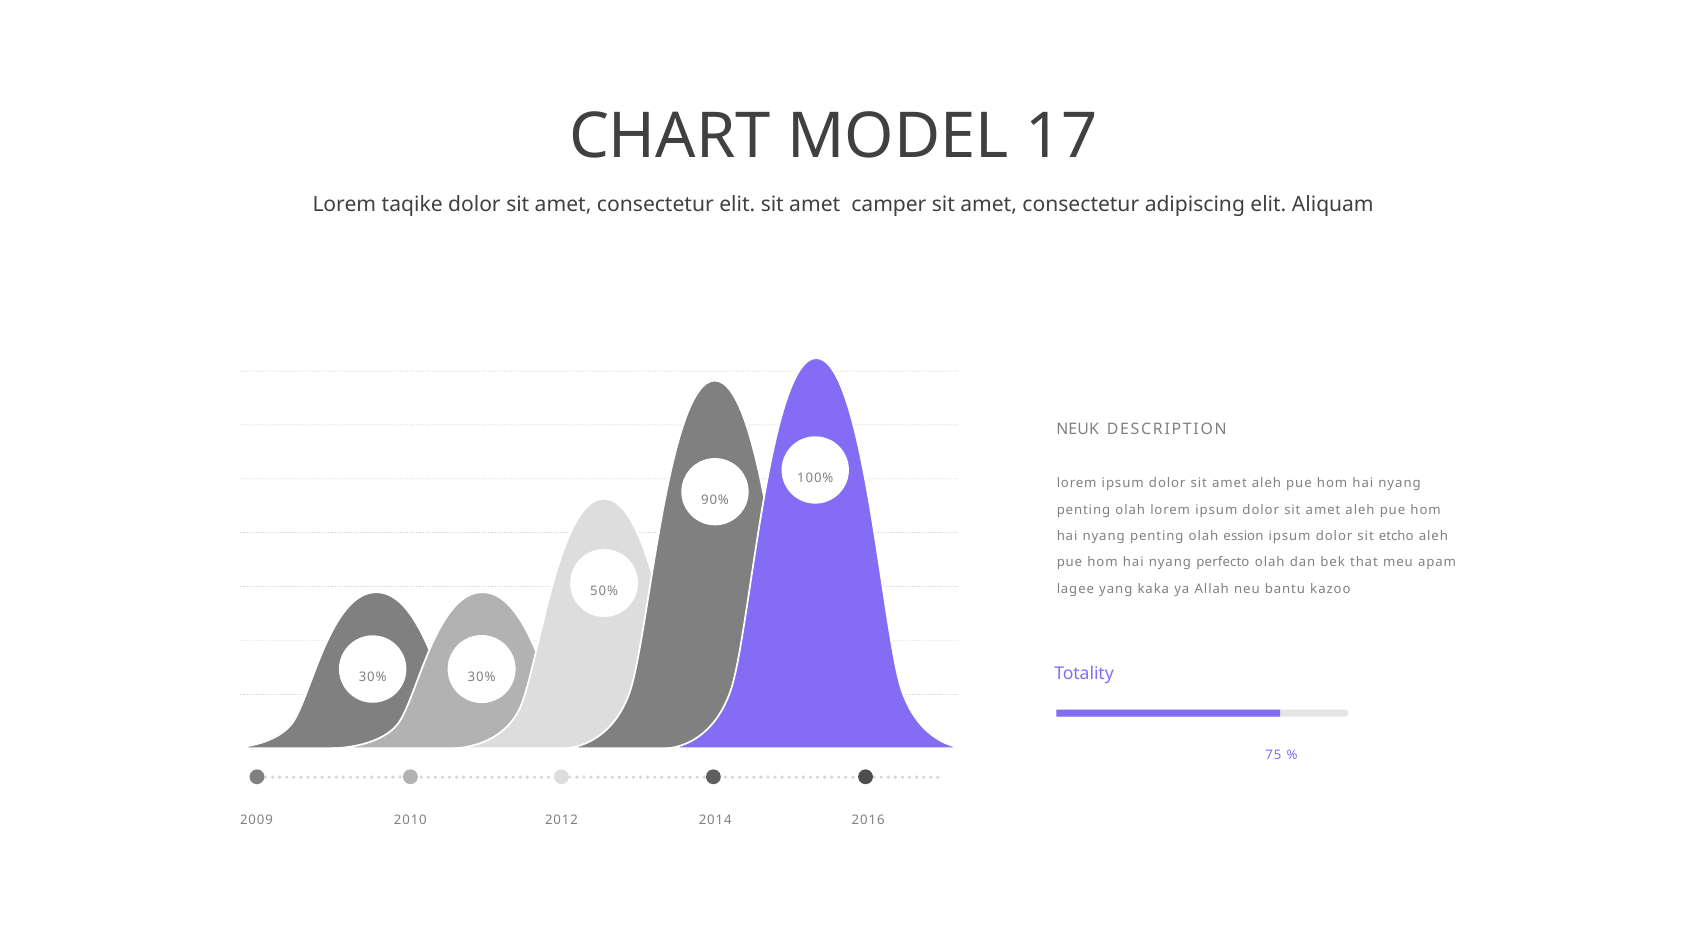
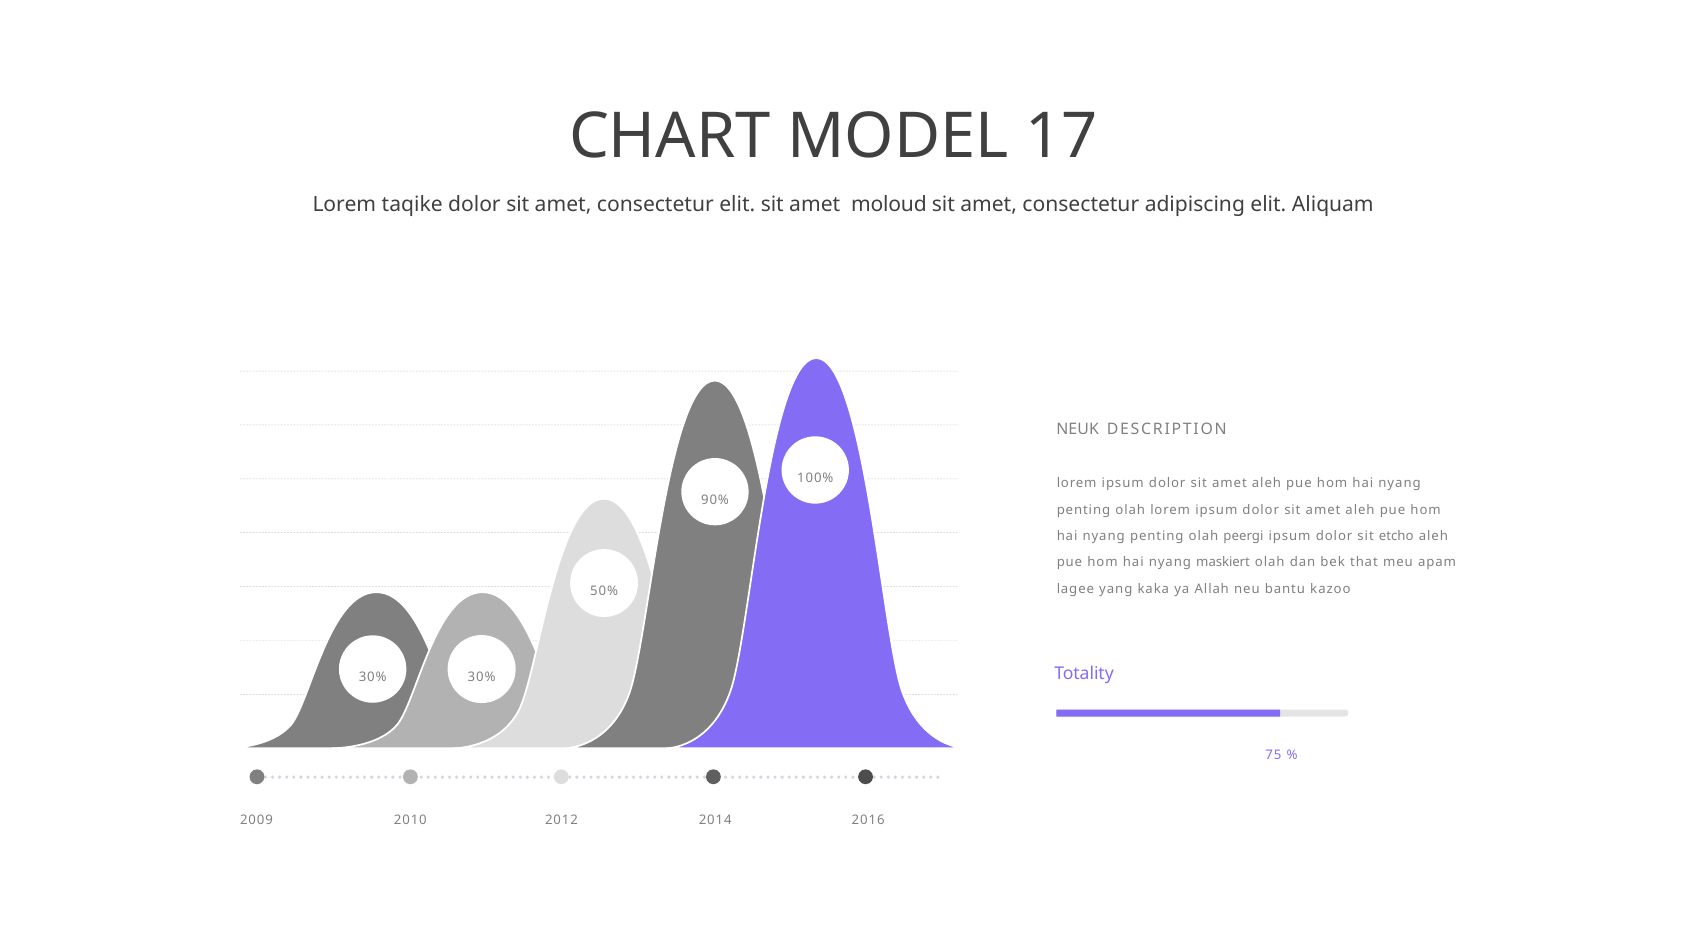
camper: camper -> moloud (889, 204)
ession: ession -> peergi (1243, 536)
perfecto: perfecto -> maskiert (1223, 563)
